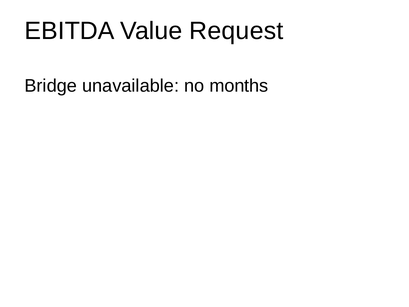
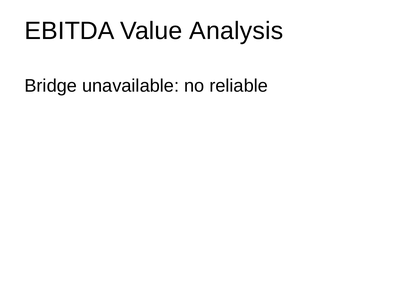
Request: Request -> Analysis (236, 31)
months: months -> reliable (239, 86)
